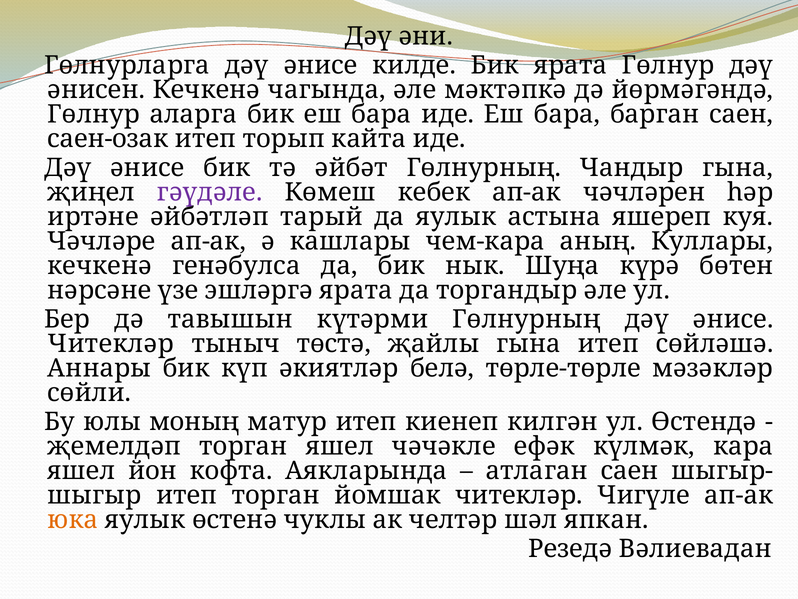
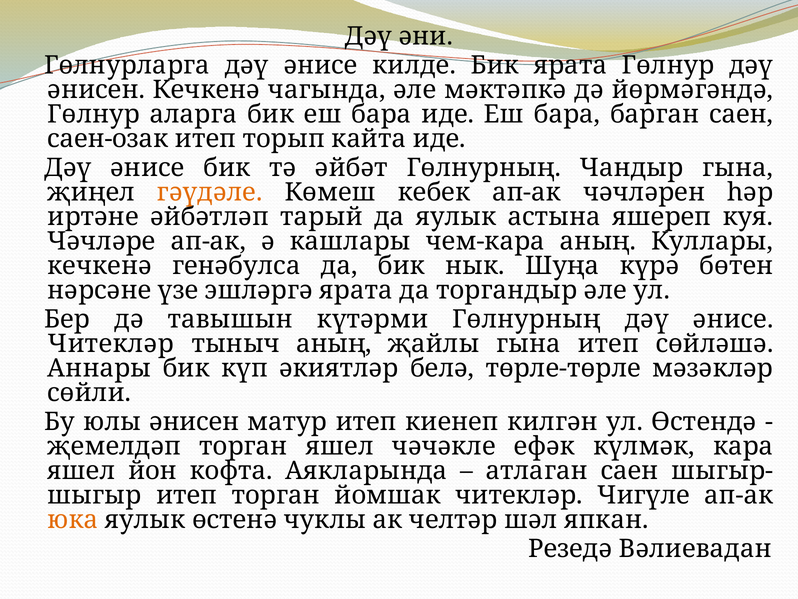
гәүдәле colour: purple -> orange (210, 192)
тыныч төстә: төстә -> аның (334, 343)
юлы моның: моның -> әнисен (194, 421)
